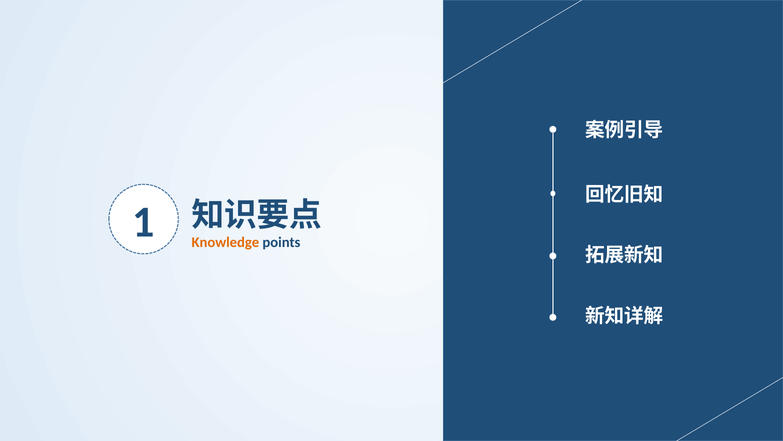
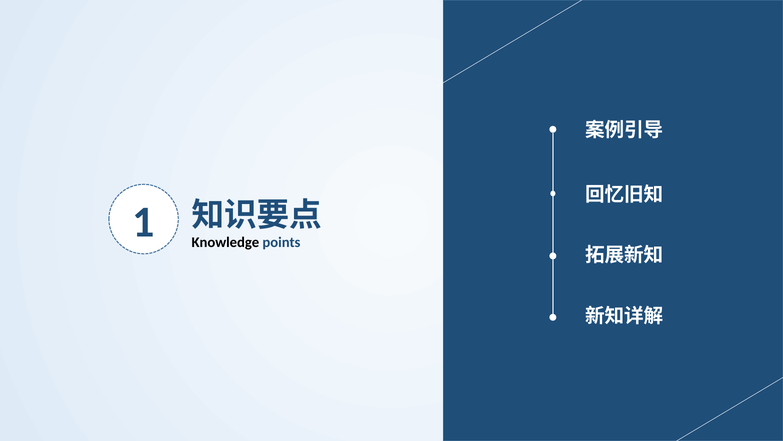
Knowledge colour: orange -> black (225, 242)
